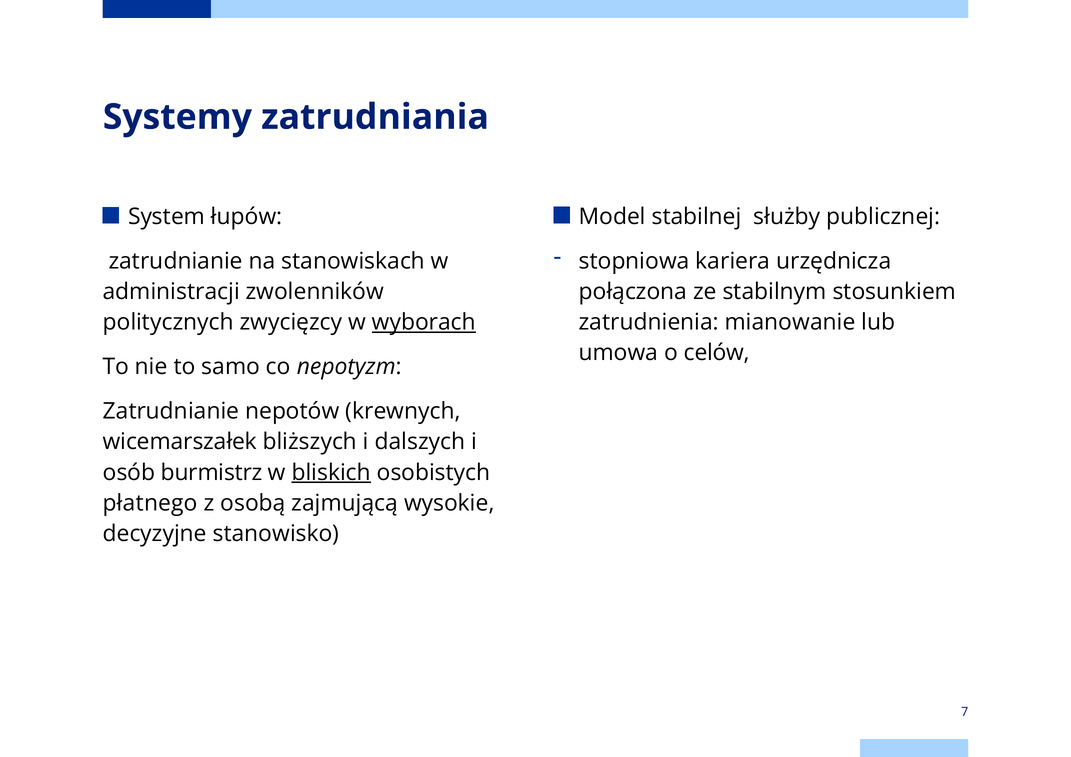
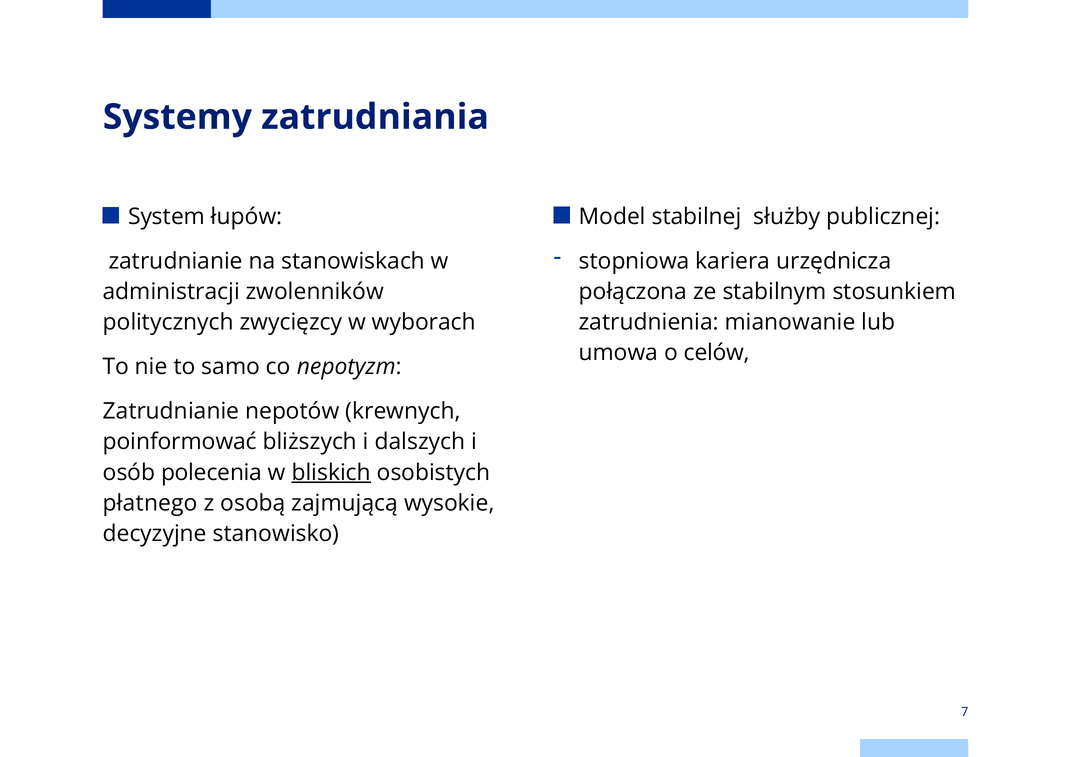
wyborach underline: present -> none (424, 322)
wicemarszałek: wicemarszałek -> poinformować (180, 442)
burmistrz: burmistrz -> polecenia (212, 473)
